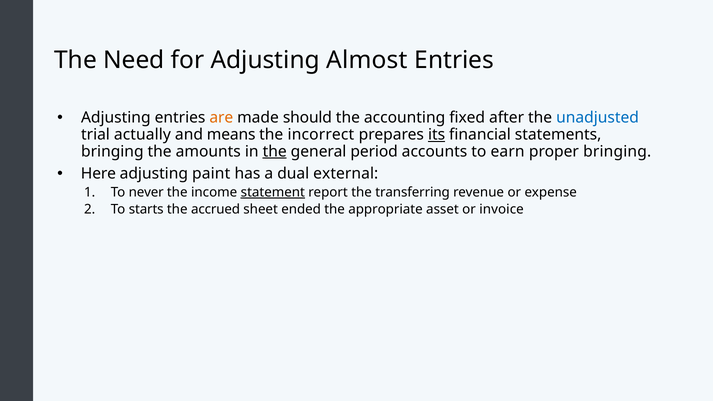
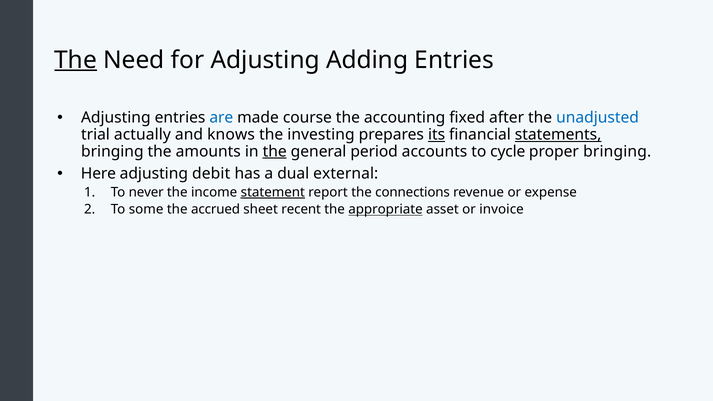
The underline: none -> present (76, 60)
Almost: Almost -> Adding (367, 60)
are colour: orange -> blue (221, 118)
should: should -> course (307, 118)
means: means -> knows (231, 135)
incorrect: incorrect -> investing (321, 135)
statements underline: none -> present (558, 135)
earn: earn -> cycle (508, 151)
paint: paint -> debit (211, 174)
transferring: transferring -> connections (413, 192)
starts: starts -> some (146, 210)
ended: ended -> recent (301, 210)
appropriate underline: none -> present (385, 210)
